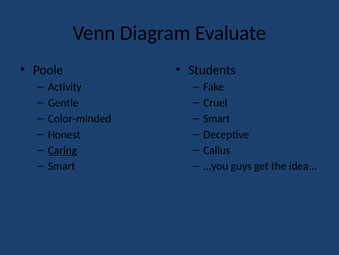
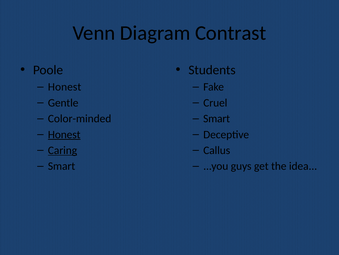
Evaluate: Evaluate -> Contrast (231, 33)
Activity: Activity -> Honest (65, 87)
Honest underline: none -> present (64, 134)
